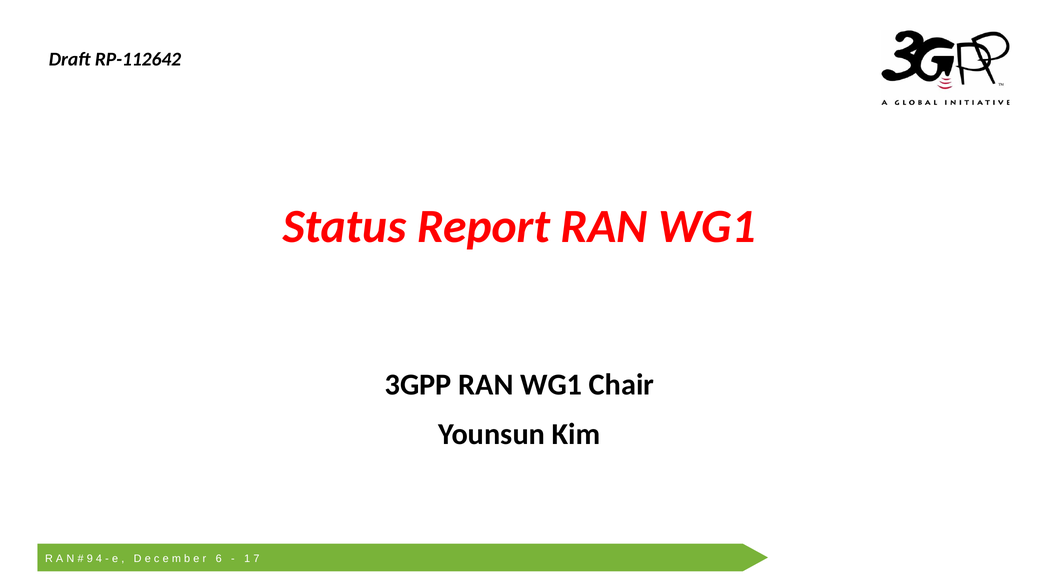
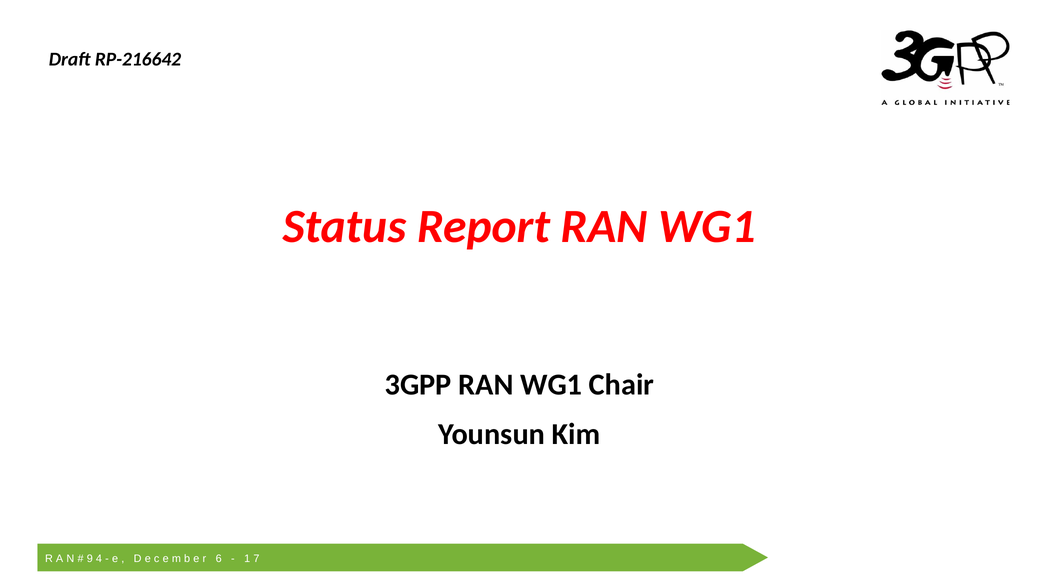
RP-112642: RP-112642 -> RP-216642 (138, 59)
